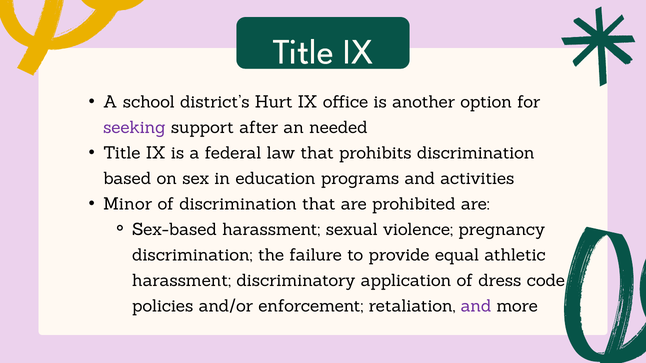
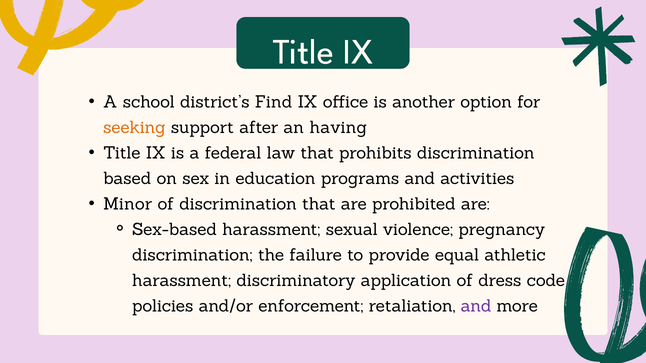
Hurt: Hurt -> Find (274, 102)
seeking colour: purple -> orange (134, 128)
needed: needed -> having (338, 128)
